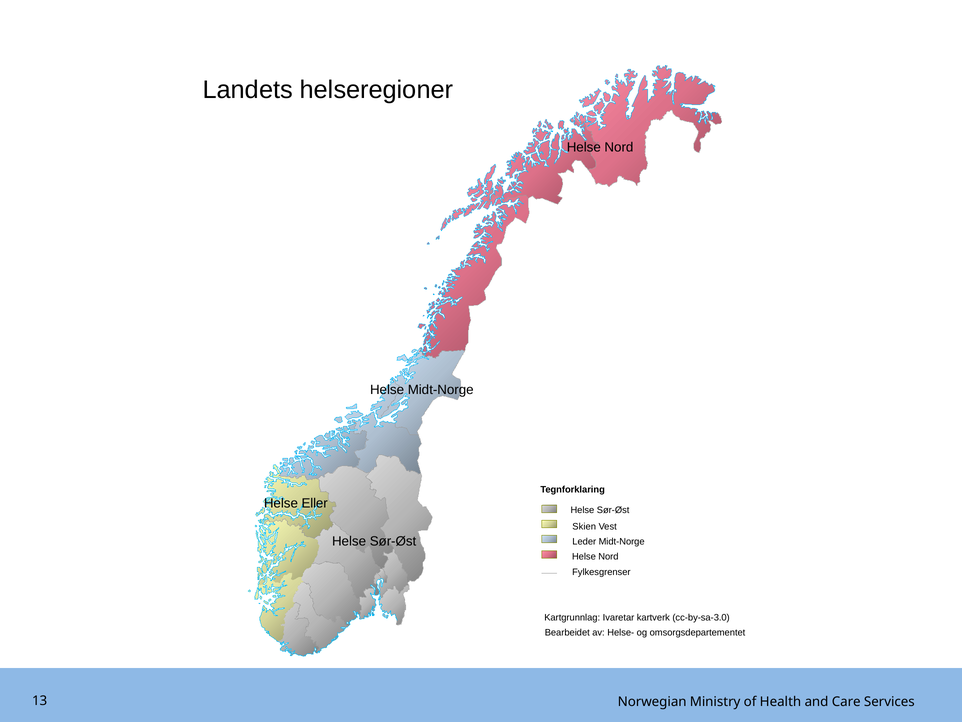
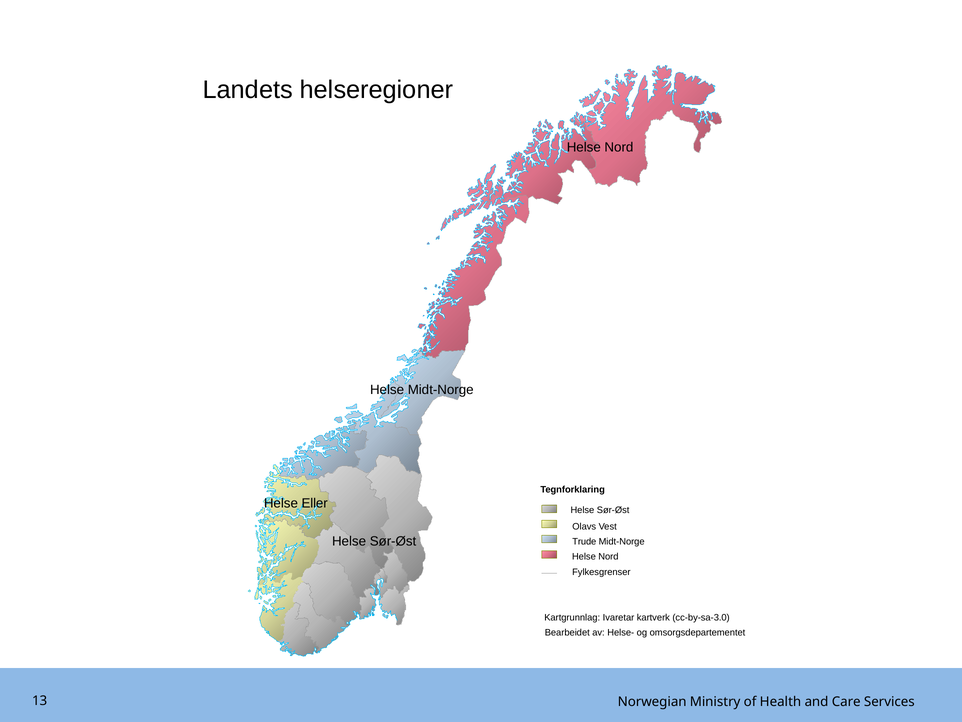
Skien: Skien -> Olavs (584, 526)
Leder: Leder -> Trude (584, 541)
